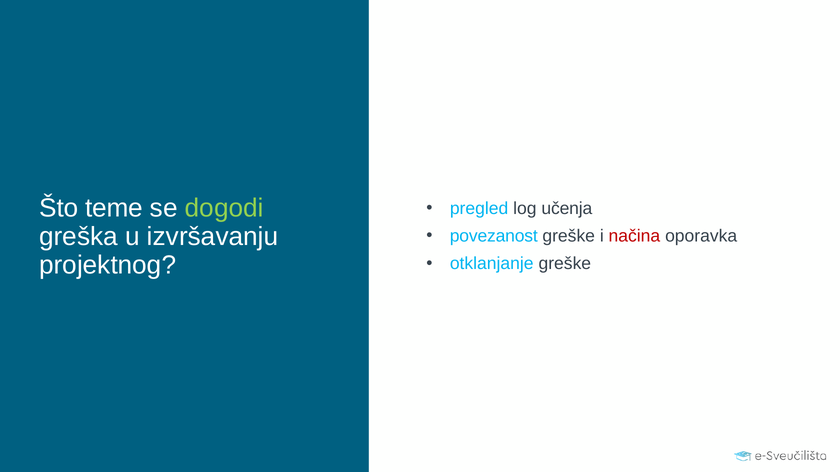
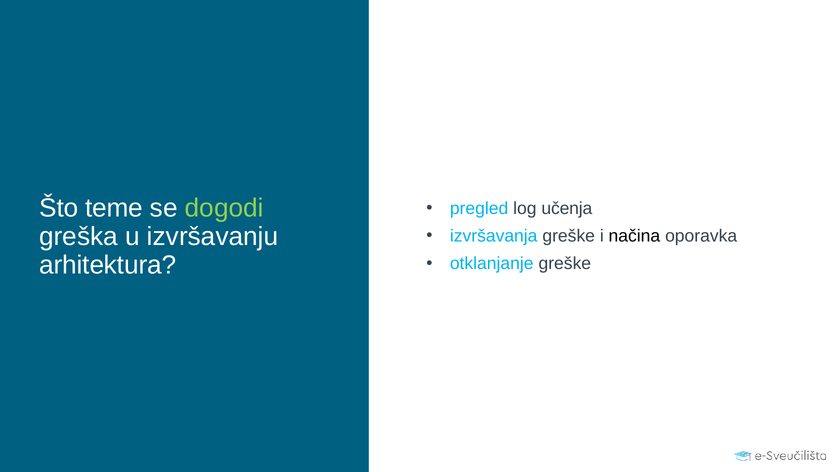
povezanost: povezanost -> izvršavanja (494, 236)
načina colour: red -> black (634, 236)
projektnog: projektnog -> arhitektura (108, 265)
